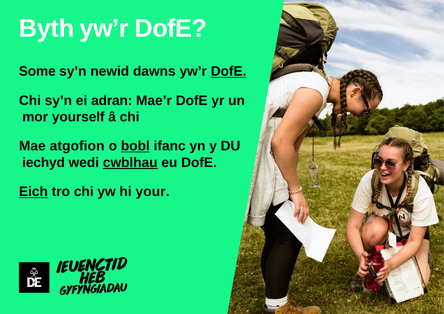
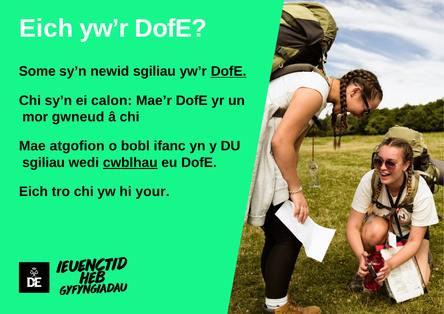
Byth: Byth -> Eich (46, 29)
newid dawns: dawns -> sgiliau (154, 71)
adran: adran -> calon (112, 100)
yourself: yourself -> gwneud (78, 117)
bobl underline: present -> none (135, 146)
iechyd: iechyd -> sgiliau (44, 162)
Eich underline: present -> none (33, 192)
